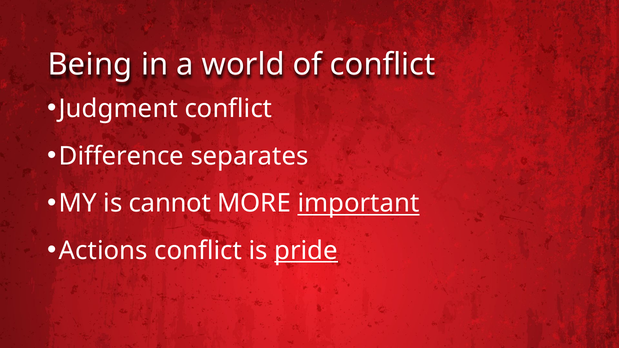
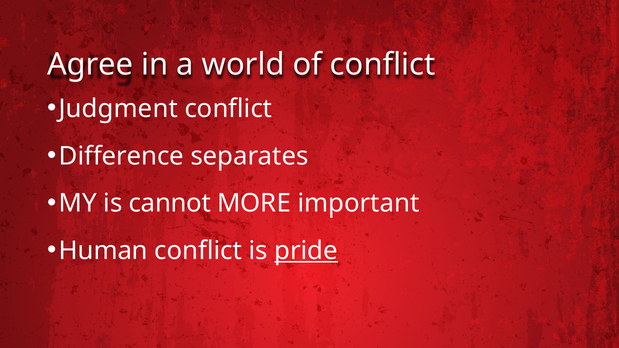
Being: Being -> Agree (90, 64)
important underline: present -> none (358, 204)
Actions: Actions -> Human (103, 251)
